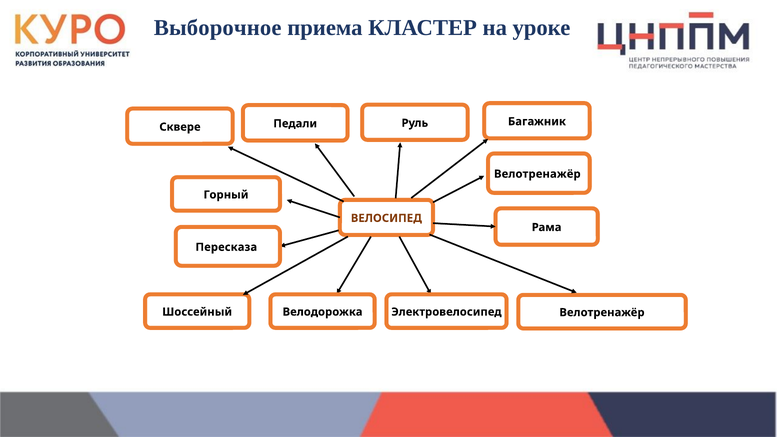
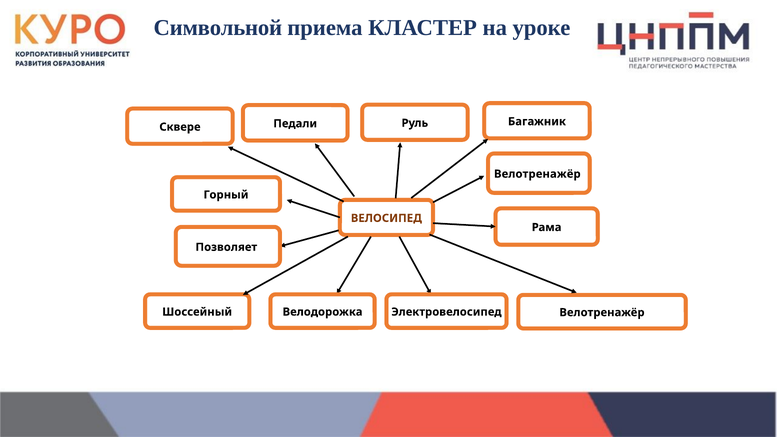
Выборочное: Выборочное -> Символьной (218, 28)
Пересказа: Пересказа -> Позволяет (226, 247)
